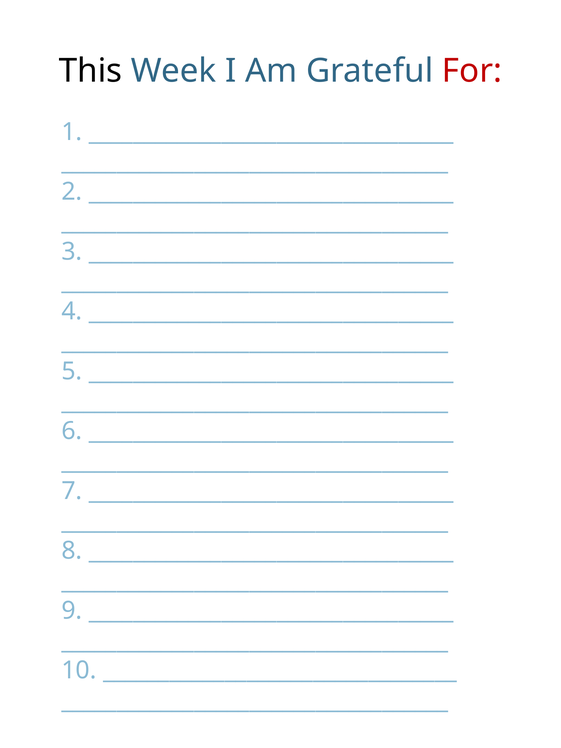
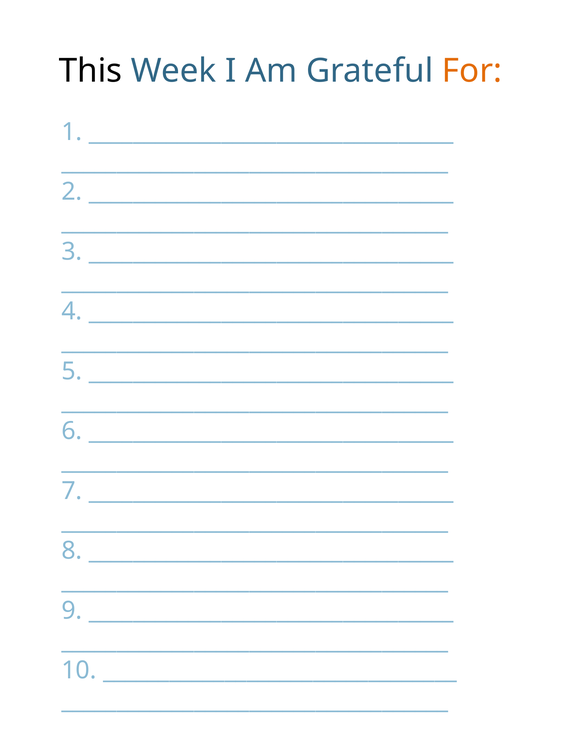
For colour: red -> orange (472, 71)
